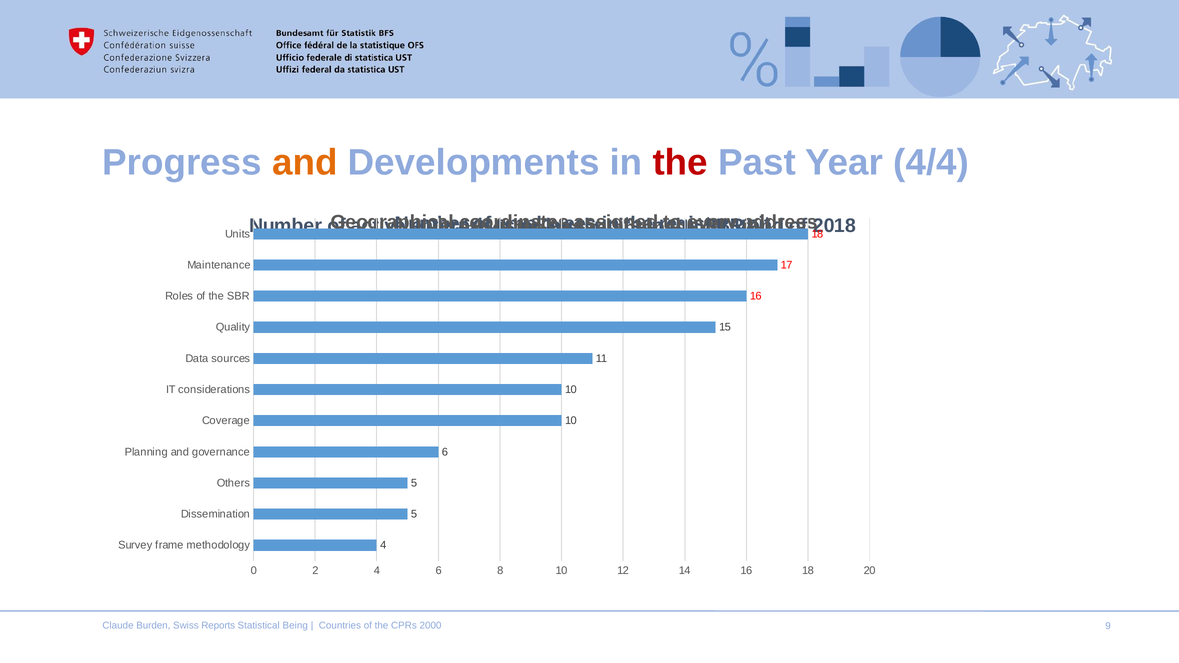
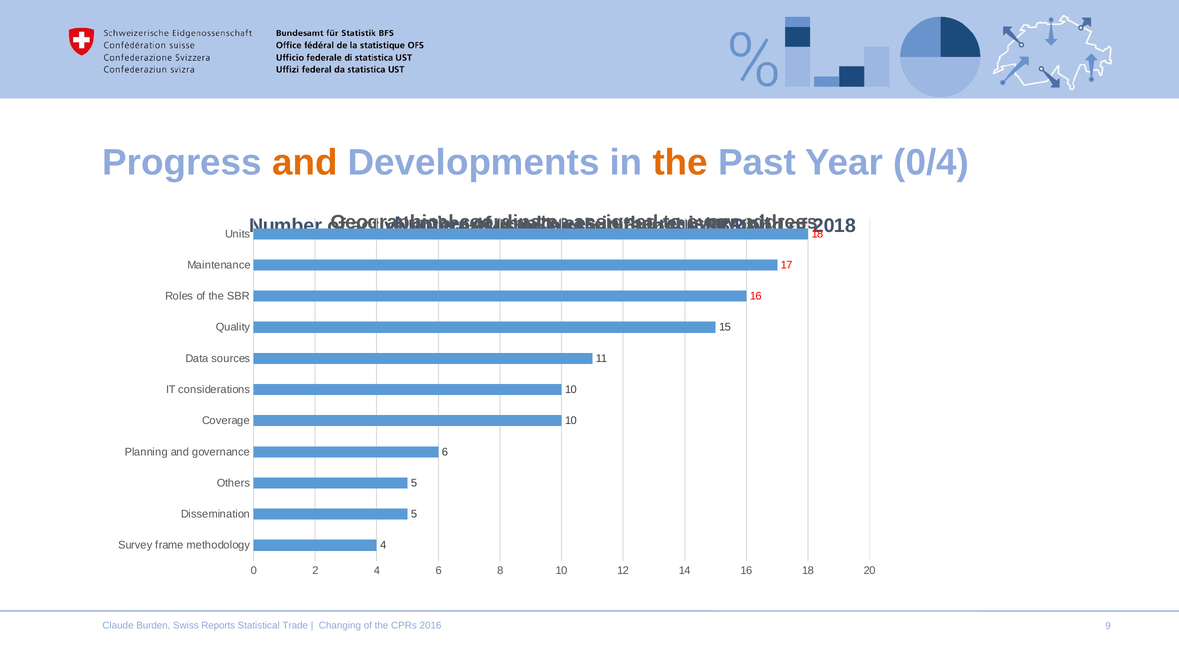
the colour: red -> orange (680, 163)
4/4: 4/4 -> 0/4 (931, 163)
Being: Being -> Trade (295, 626)
Countries: Countries -> Changing (340, 626)
2000: 2000 -> 2016 (431, 626)
